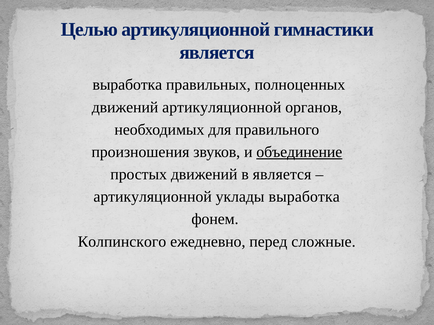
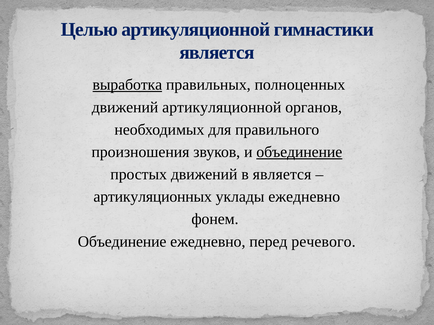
выработка underline: none -> present (127, 85)
артикуляционной: артикуляционной -> артикуляционных (153, 197)
уклады выработка: выработка -> ежедневно (304, 197)
Колпинского: Колпинского -> Объединение (122, 242)
сложные: сложные -> речевого (323, 242)
